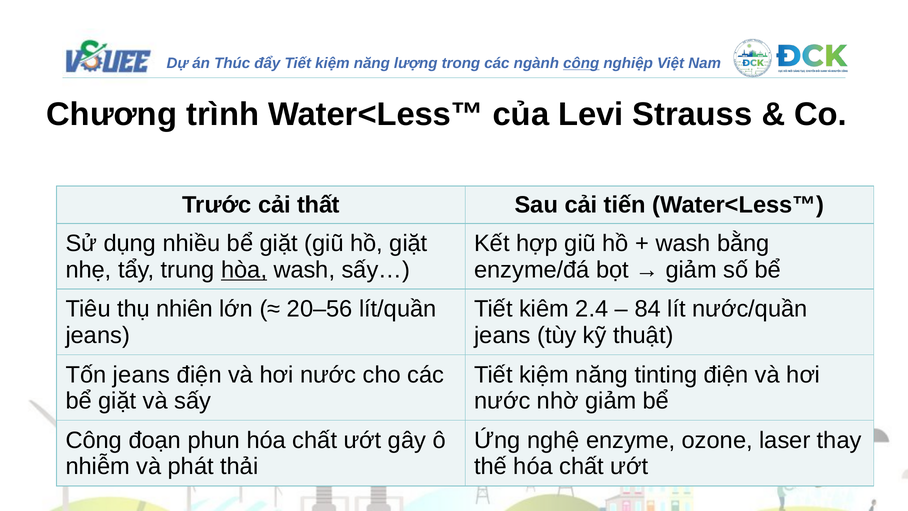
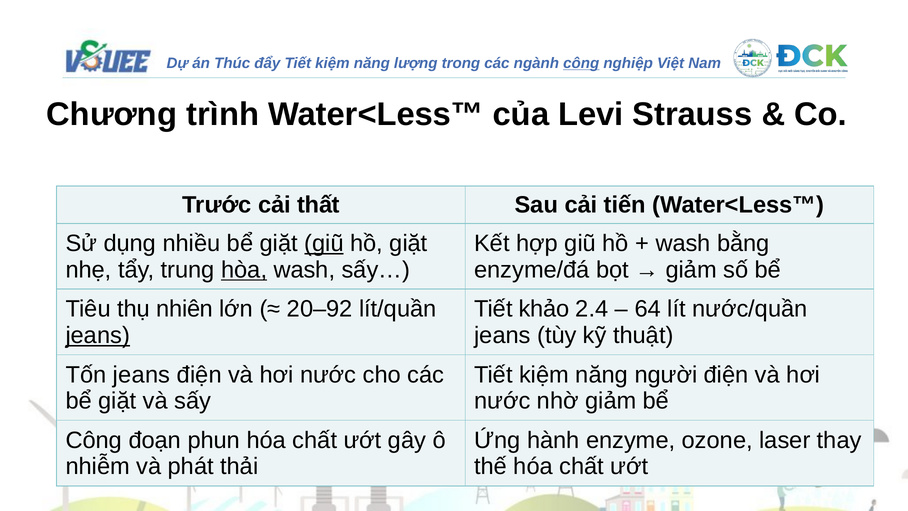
giũ underline: none -> present (324, 243)
20–56: 20–56 -> 20–92 (320, 309)
kiêm: kiêm -> khảo (544, 309)
84: 84 -> 64 (648, 309)
jeans underline: none -> present (98, 335)
tinting: tinting -> người (666, 375)
nghệ: nghệ -> hành (553, 440)
